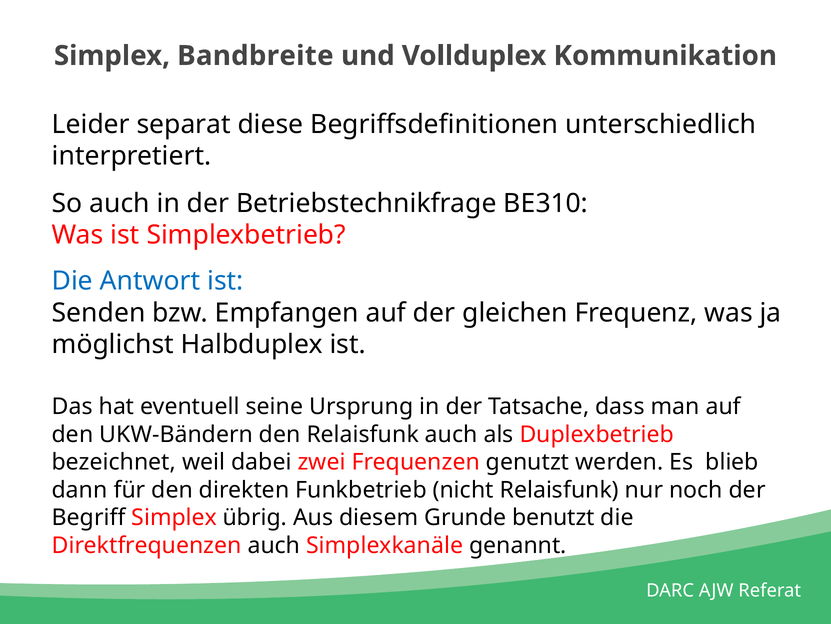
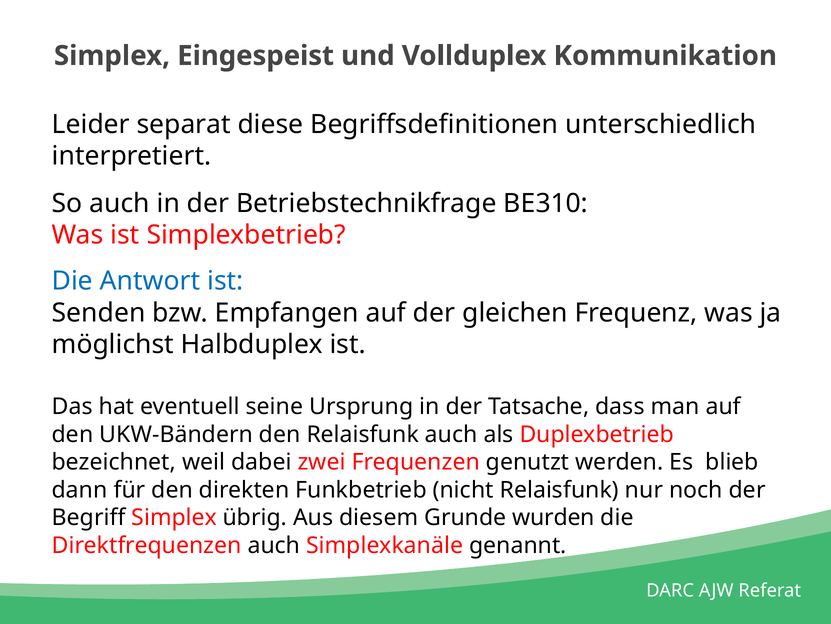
Bandbreite: Bandbreite -> Eingespeist (256, 56)
benutzt: benutzt -> wurden (554, 517)
